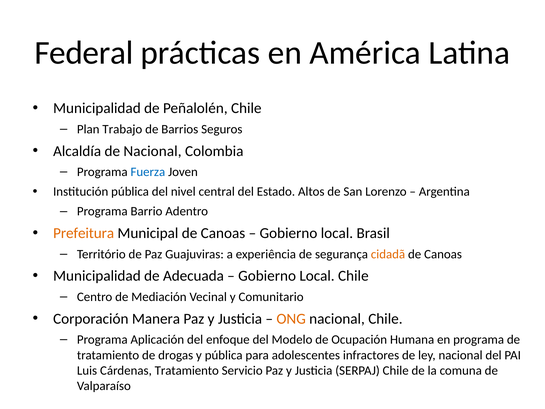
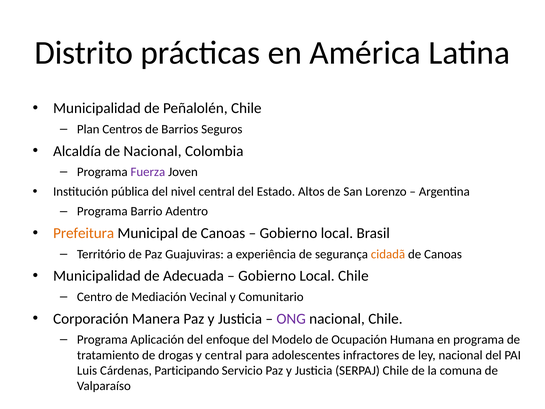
Federal: Federal -> Distrito (84, 53)
Trabajo: Trabajo -> Centros (122, 129)
Fuerza colour: blue -> purple (148, 172)
ONG colour: orange -> purple (291, 319)
y pública: pública -> central (224, 355)
Cárdenas Tratamiento: Tratamiento -> Participando (187, 370)
